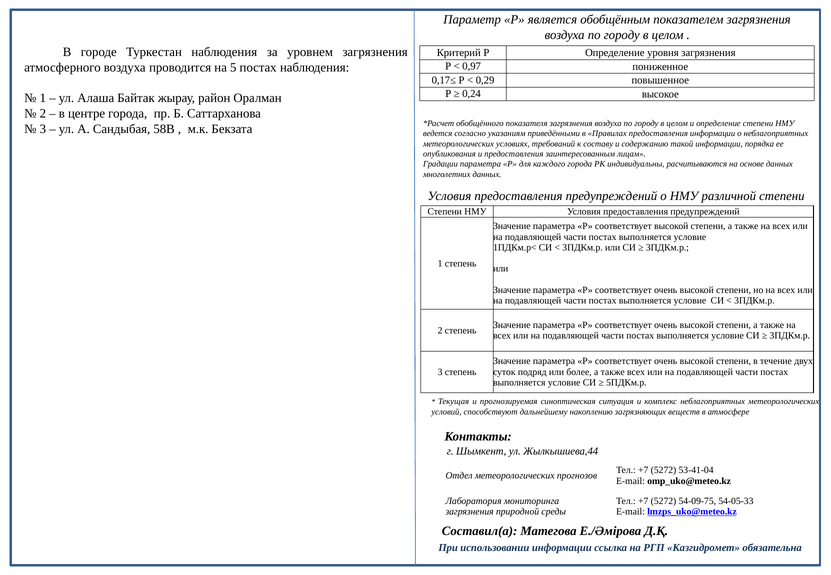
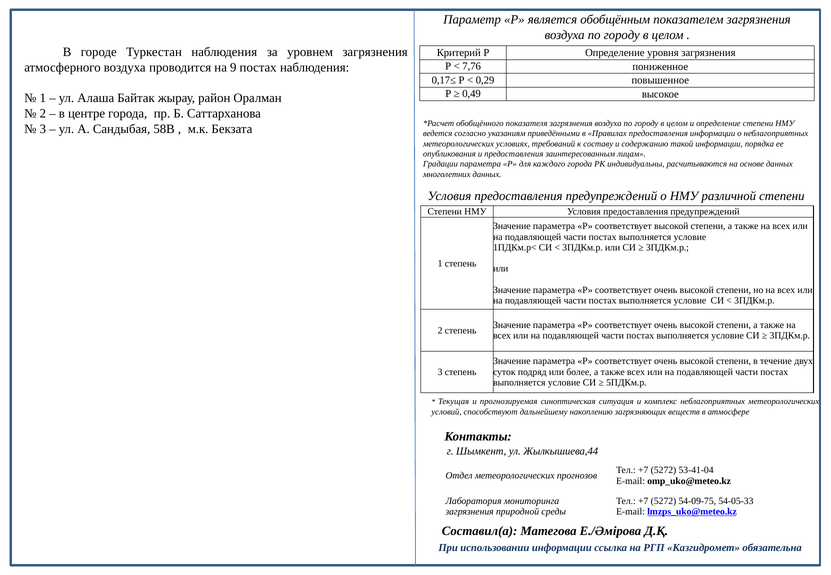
0,97: 0,97 -> 7,76 (472, 66)
5: 5 -> 9 (233, 68)
0,24: 0,24 -> 0,49 (472, 94)
